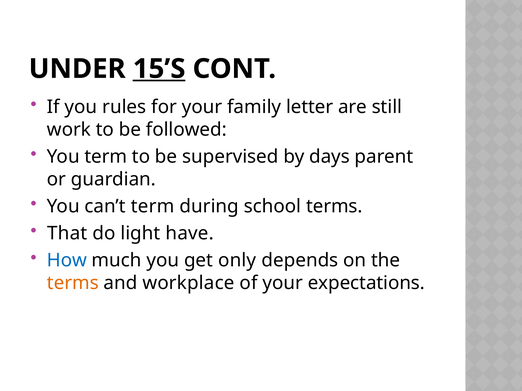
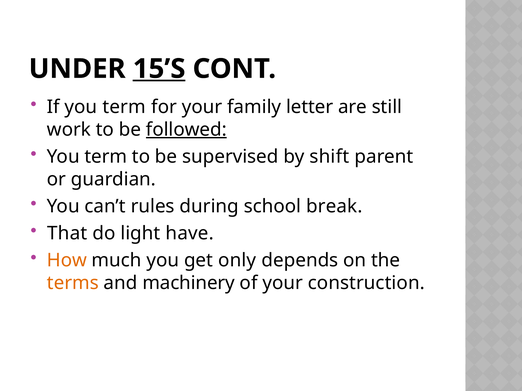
If you rules: rules -> term (124, 107)
followed underline: none -> present (186, 130)
days: days -> shift (329, 157)
can’t term: term -> rules (153, 207)
school terms: terms -> break (334, 207)
How colour: blue -> orange (67, 261)
workplace: workplace -> machinery (189, 283)
expectations: expectations -> construction (366, 283)
